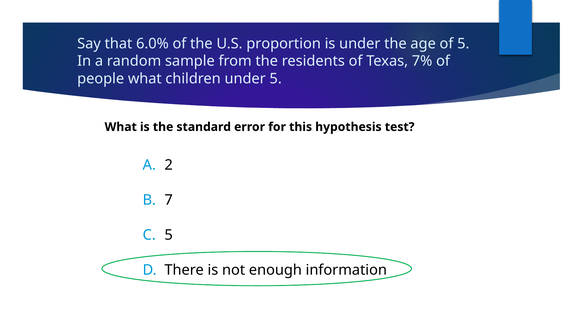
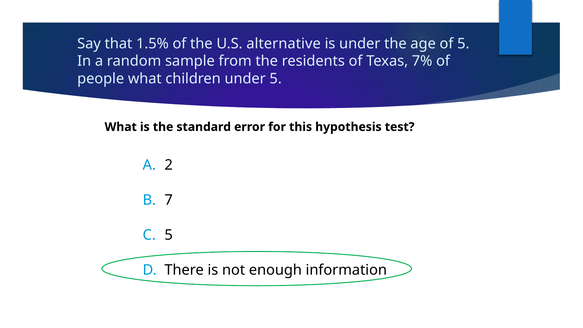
6.0%: 6.0% -> 1.5% (152, 44)
proportion: proportion -> alternative (284, 44)
